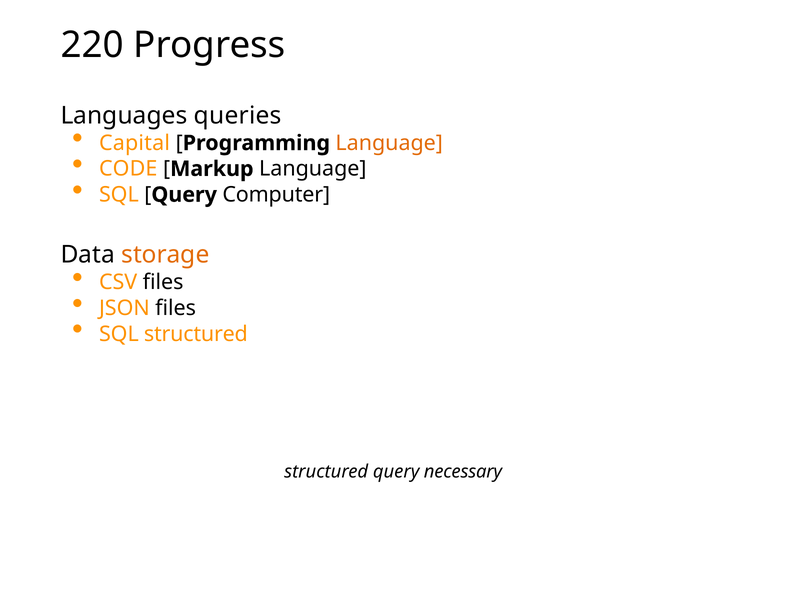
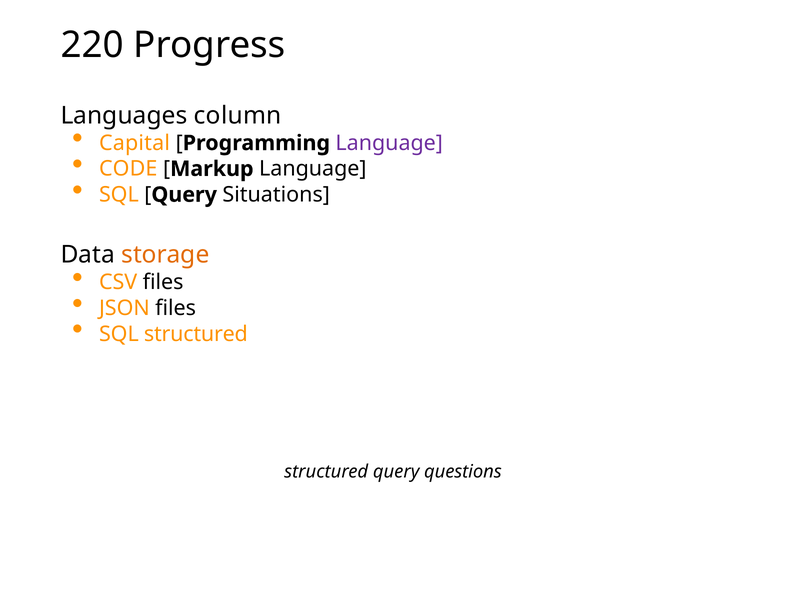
queries: queries -> column (238, 116)
Language colour: orange -> purple (389, 143)
Computer: Computer -> Situations (276, 195)
necessary: necessary -> questions (463, 471)
